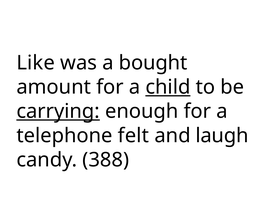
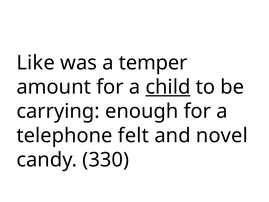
bought: bought -> temper (153, 63)
carrying underline: present -> none (58, 111)
laugh: laugh -> novel (222, 135)
388: 388 -> 330 (106, 160)
